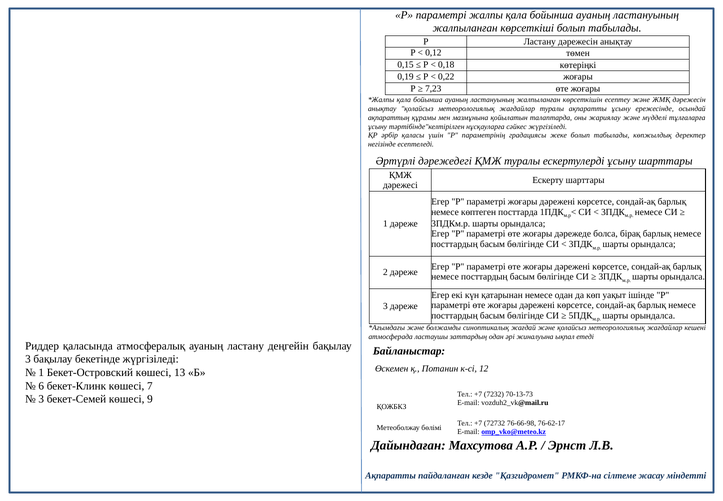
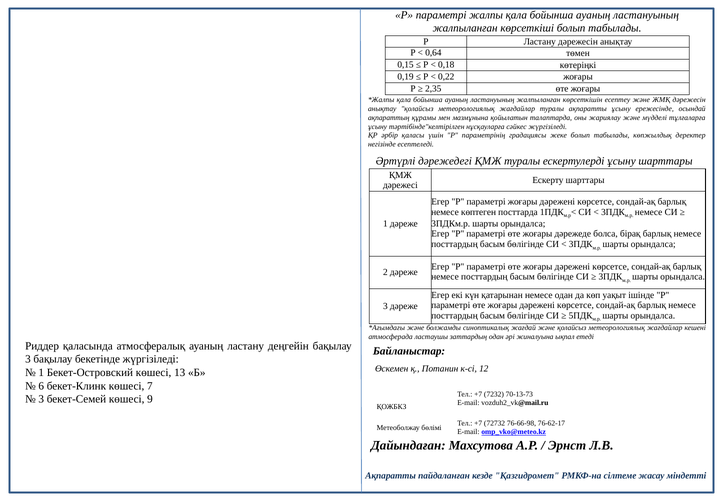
0,12: 0,12 -> 0,64 (433, 53)
7,23: 7,23 -> 2,35 (433, 89)
